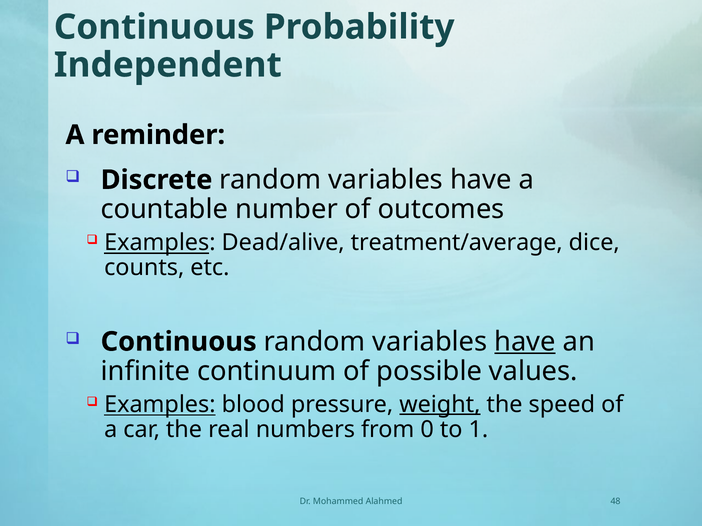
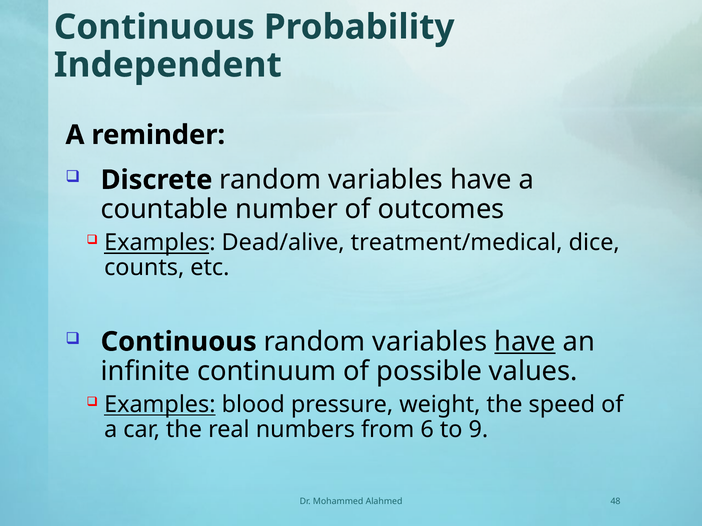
treatment/average: treatment/average -> treatment/medical (457, 243)
weight underline: present -> none (440, 405)
0: 0 -> 6 (427, 430)
1: 1 -> 9 (478, 430)
